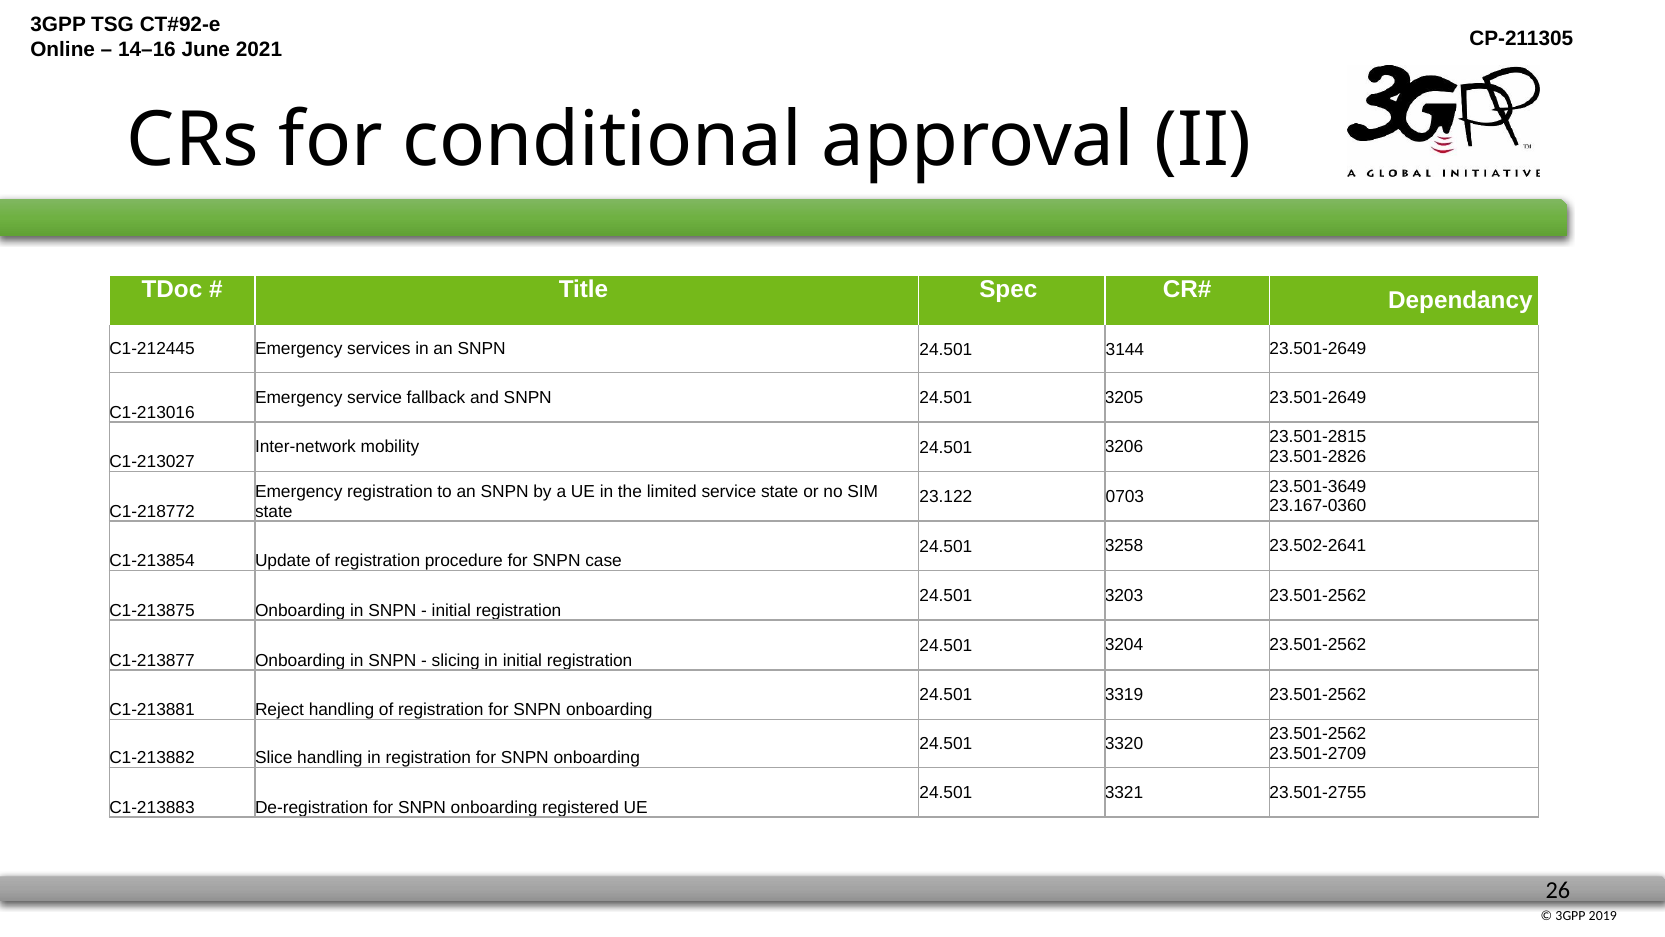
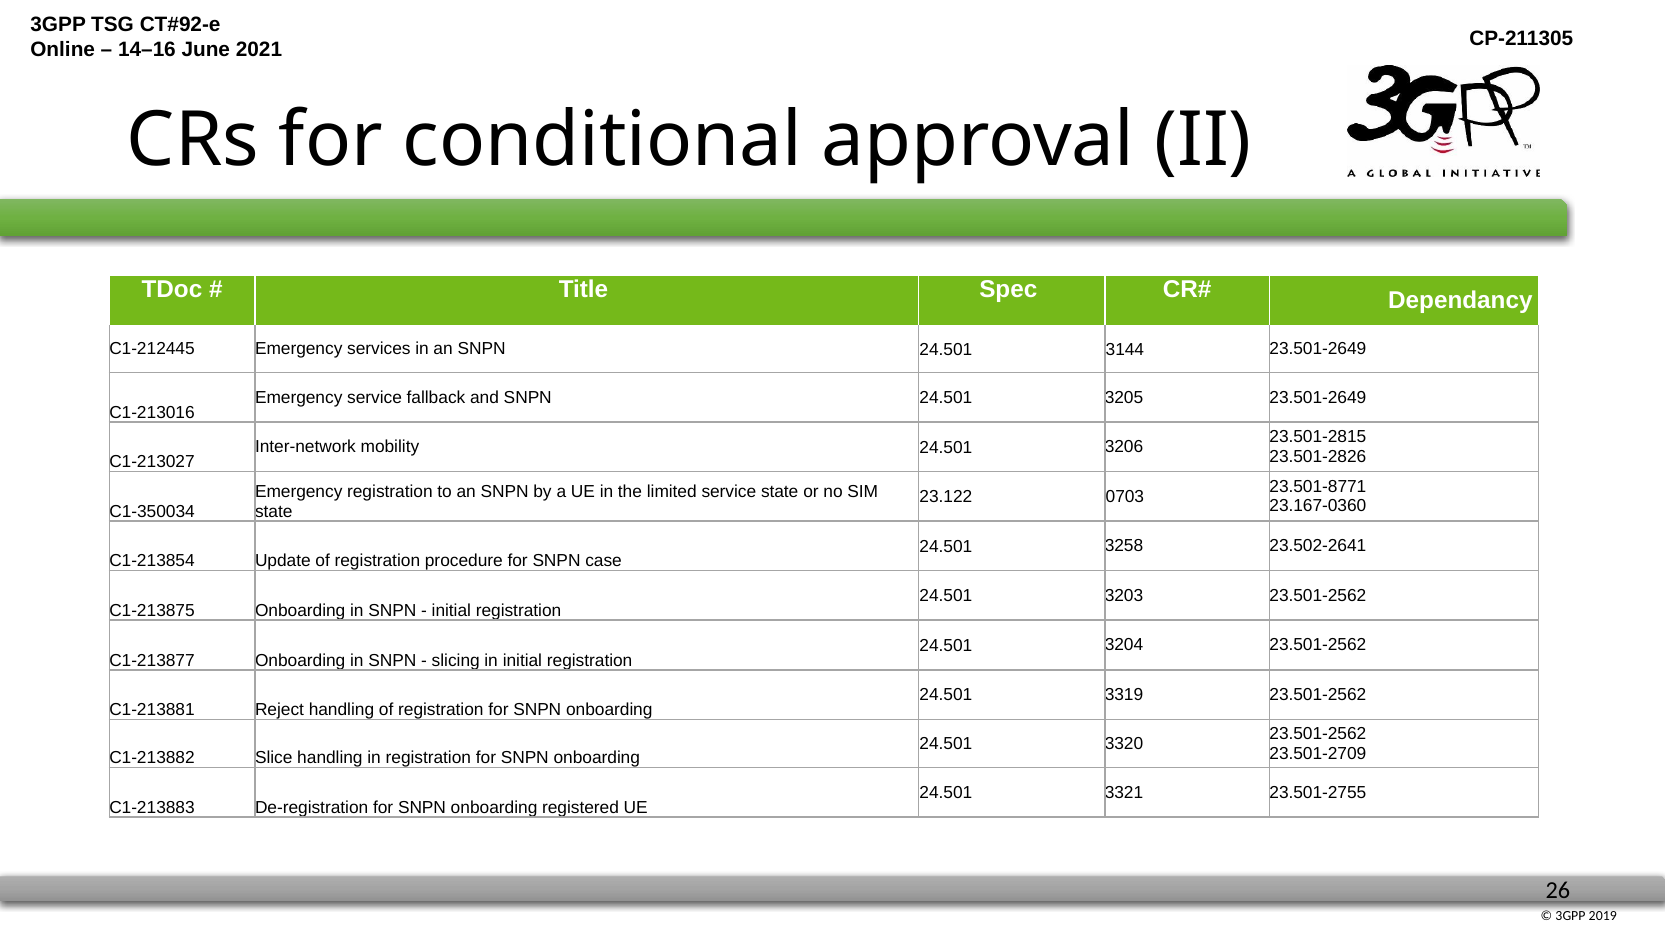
23.501-3649: 23.501-3649 -> 23.501-8771 (1318, 487)
C1-218772: C1-218772 -> C1-350034 (152, 511)
